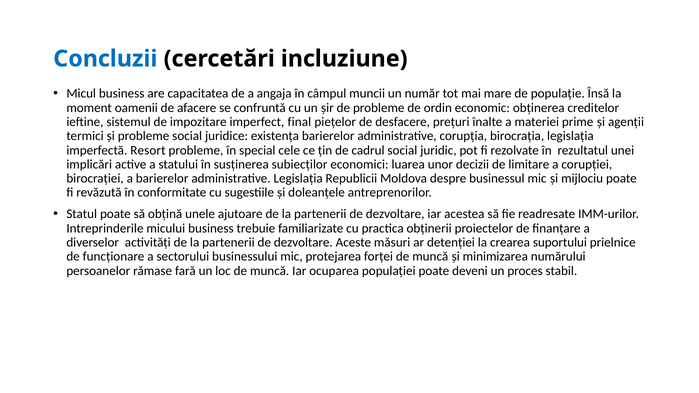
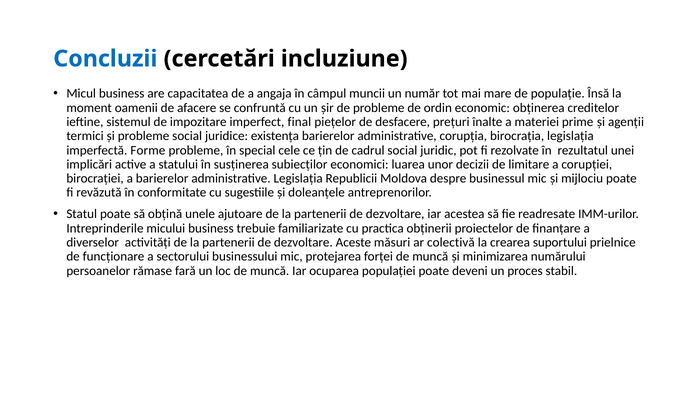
Resort: Resort -> Forme (148, 150)
detenției: detenției -> colectivă (451, 243)
